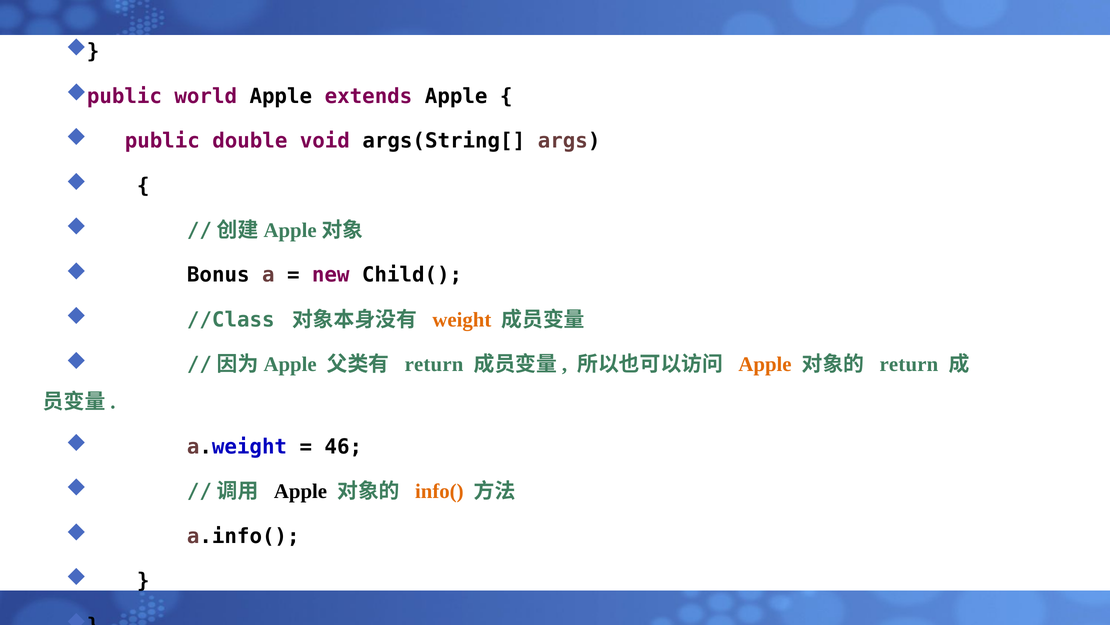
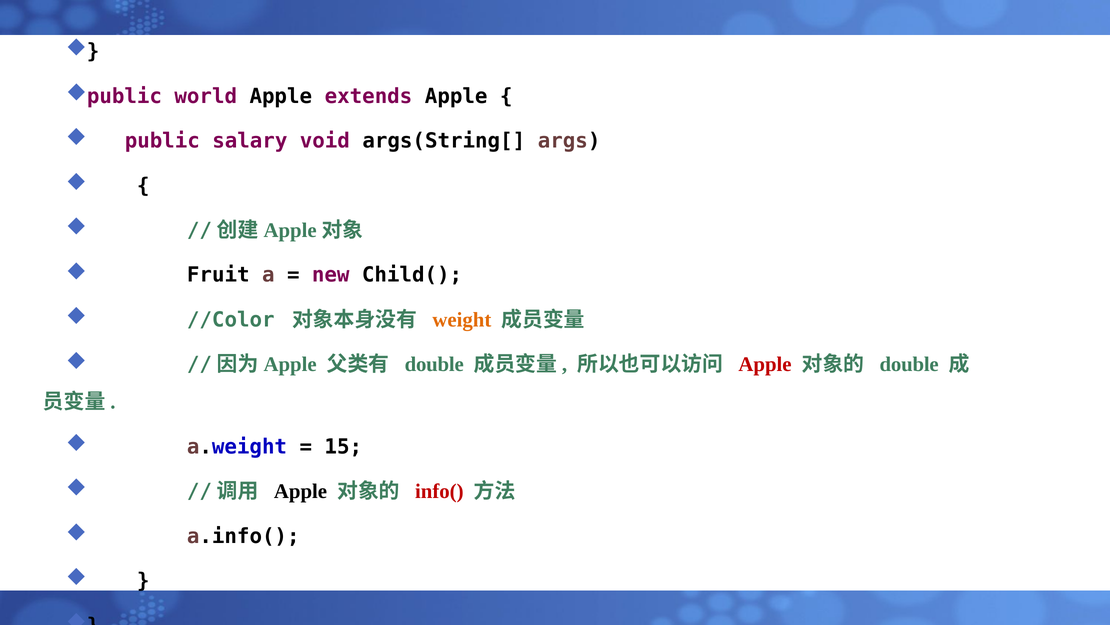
double: double -> salary (250, 141)
Bonus: Bonus -> Fruit (218, 275)
//Class: //Class -> //Color (231, 320)
return: return -> double (434, 364)
Apple colour: orange -> red (765, 364)
return: return -> double (909, 364)
46: 46 -> 15 (343, 446)
info( colour: orange -> red (439, 491)
